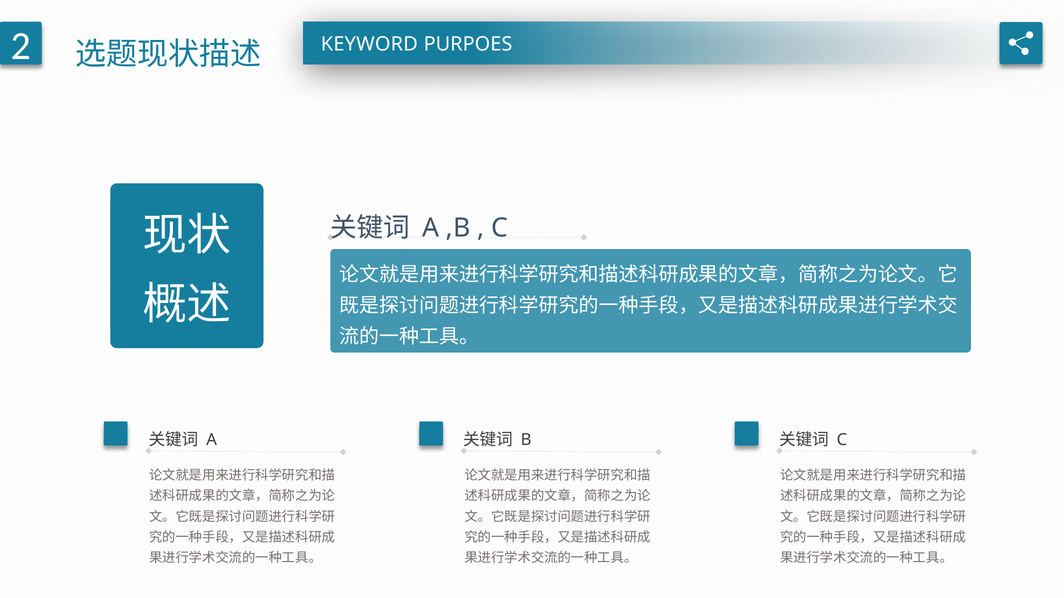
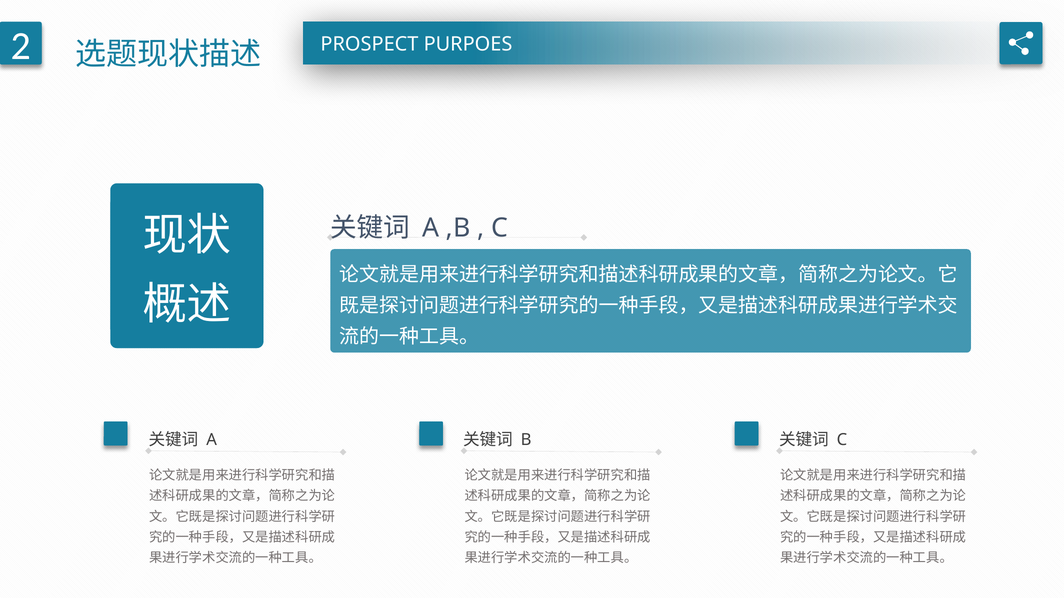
KEYWORD: KEYWORD -> PROSPECT (369, 44)
